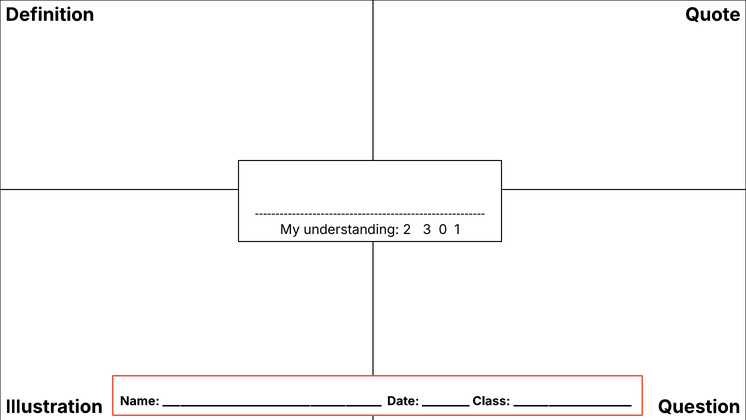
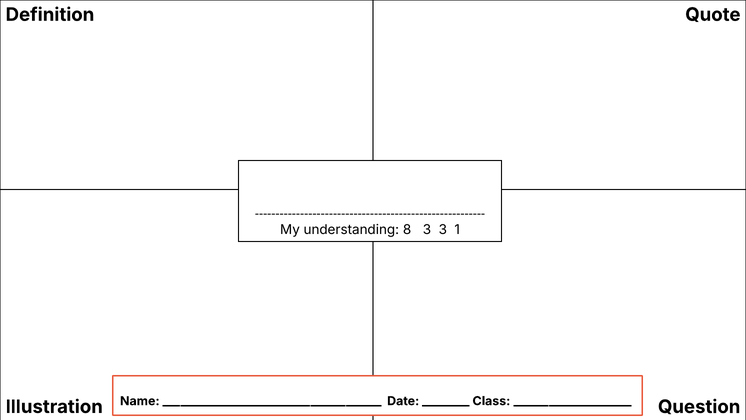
2: 2 -> 8 (407, 230)
3 0: 0 -> 3 (443, 230)
